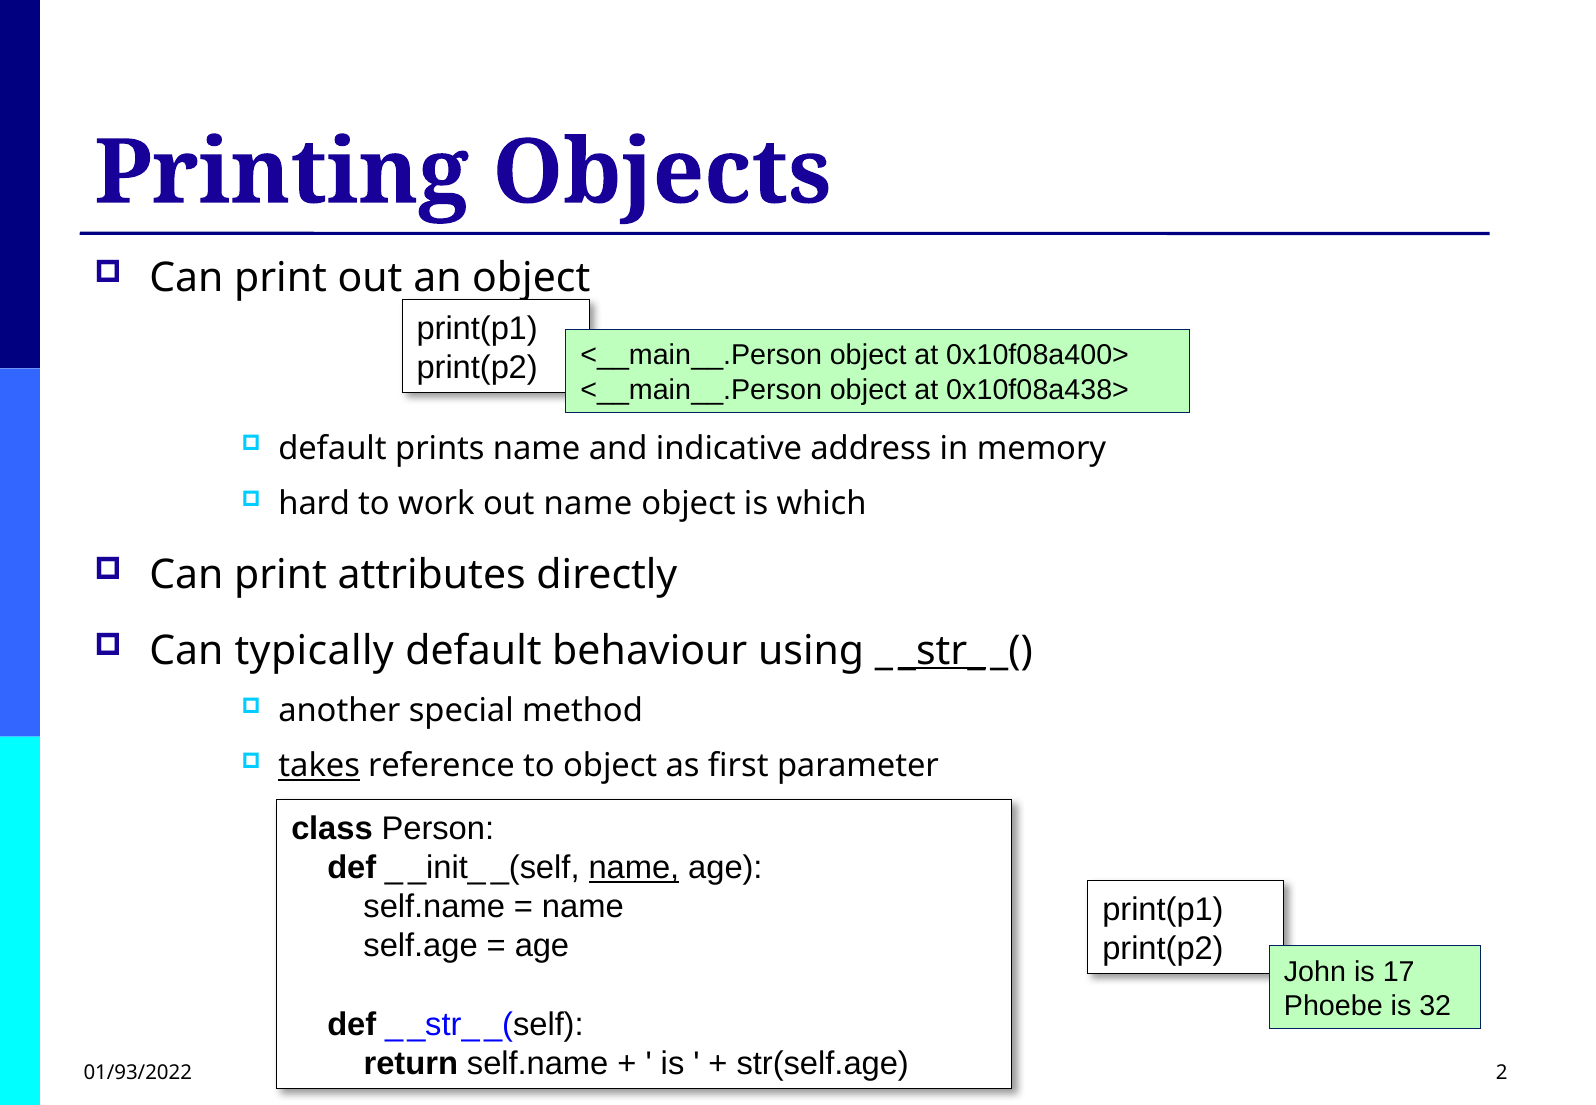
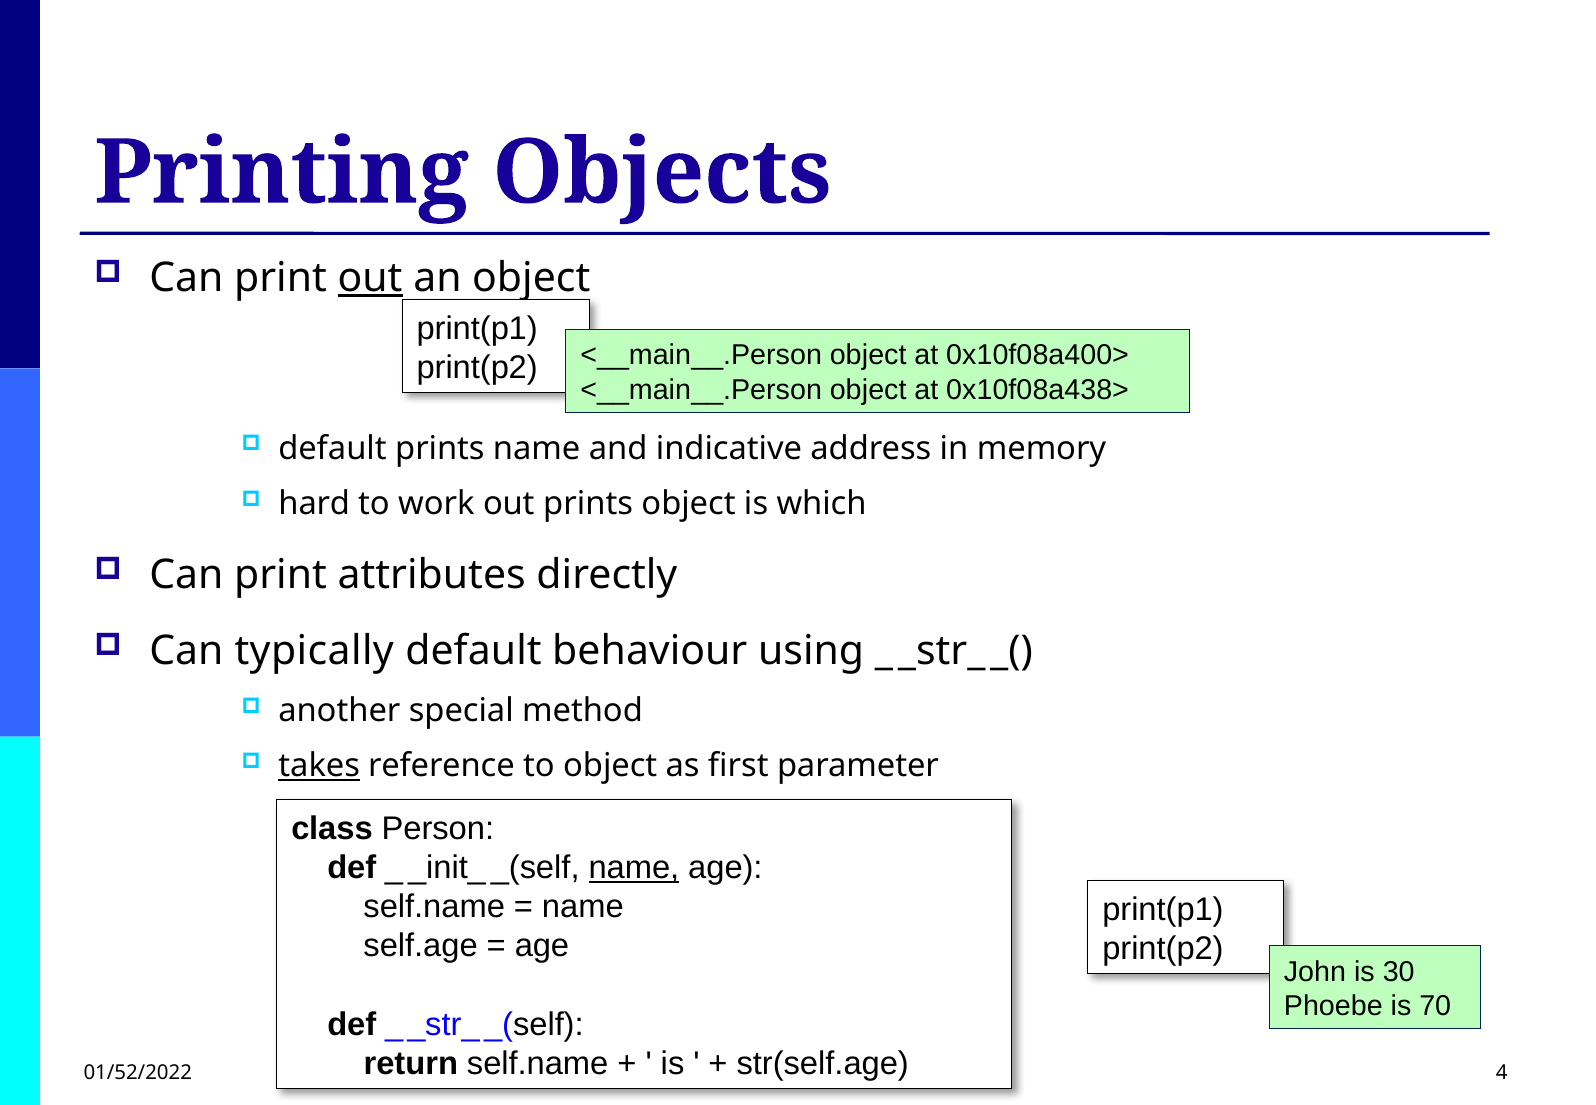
out underline: none -> present (370, 278)
out name: name -> prints (588, 504)
_str_ underline: present -> none (942, 651)
17: 17 -> 30 (1399, 972)
32: 32 -> 70 (1435, 1006)
01/93/2022: 01/93/2022 -> 01/52/2022 (138, 1072)
2: 2 -> 4 (1502, 1072)
